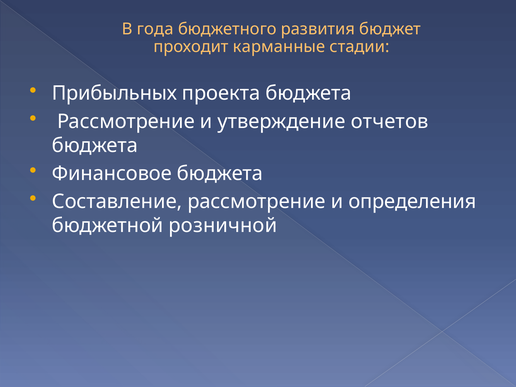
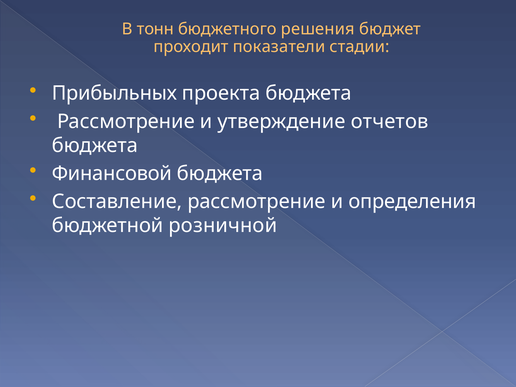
года: года -> тонн (155, 29)
развития: развития -> решения (318, 29)
карманные: карманные -> показатели (279, 47)
Финансовое: Финансовое -> Финансовой (112, 173)
